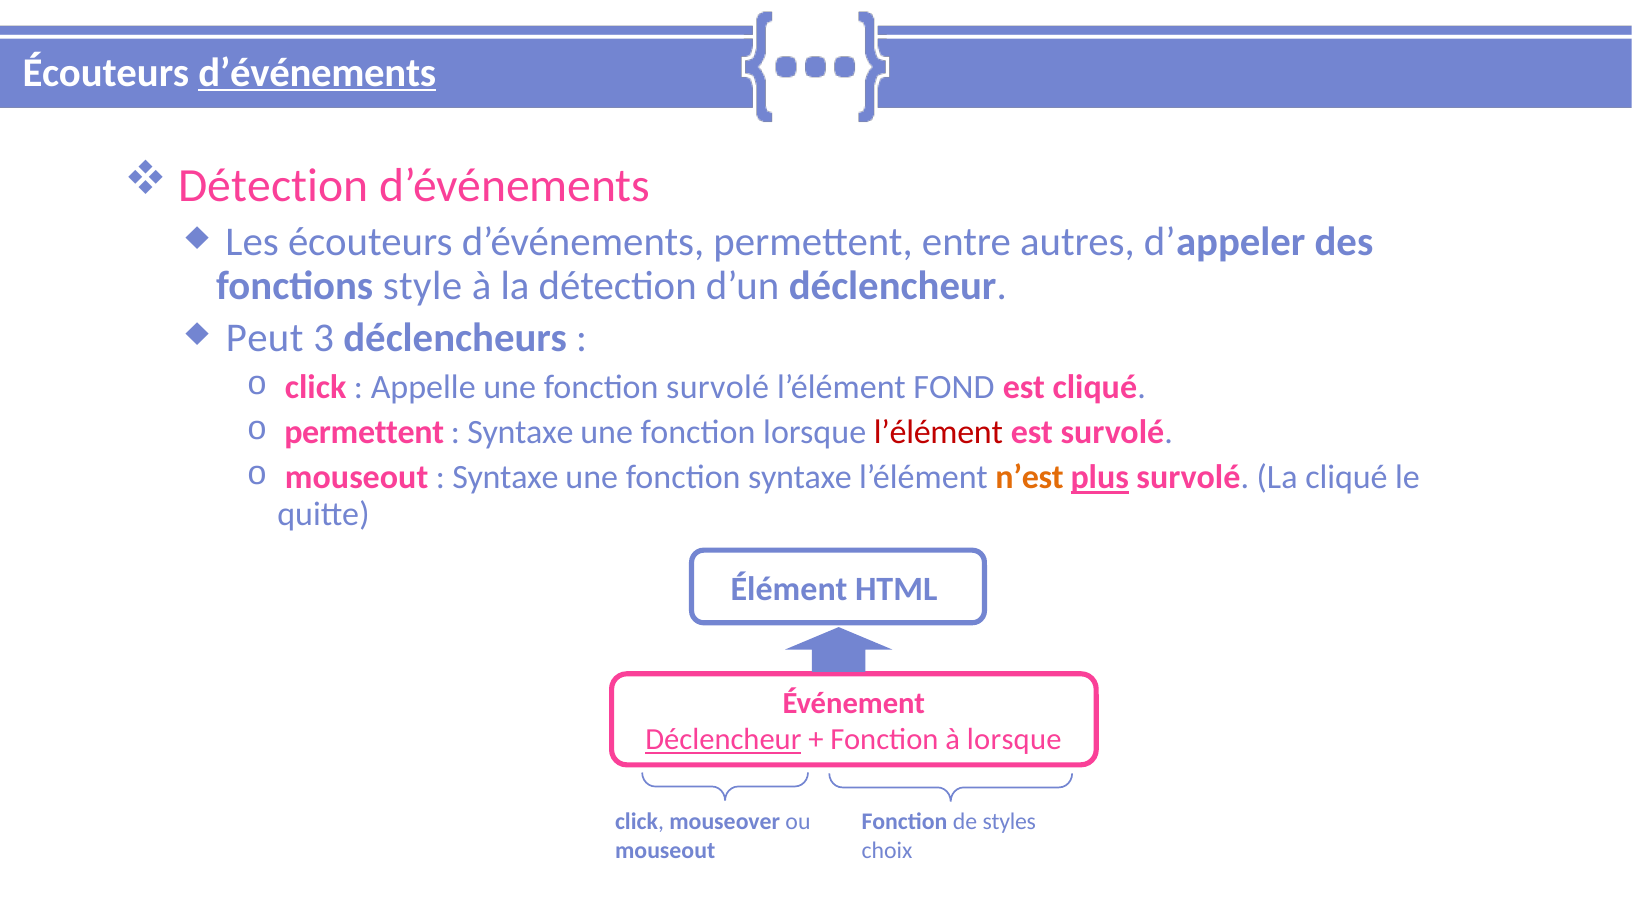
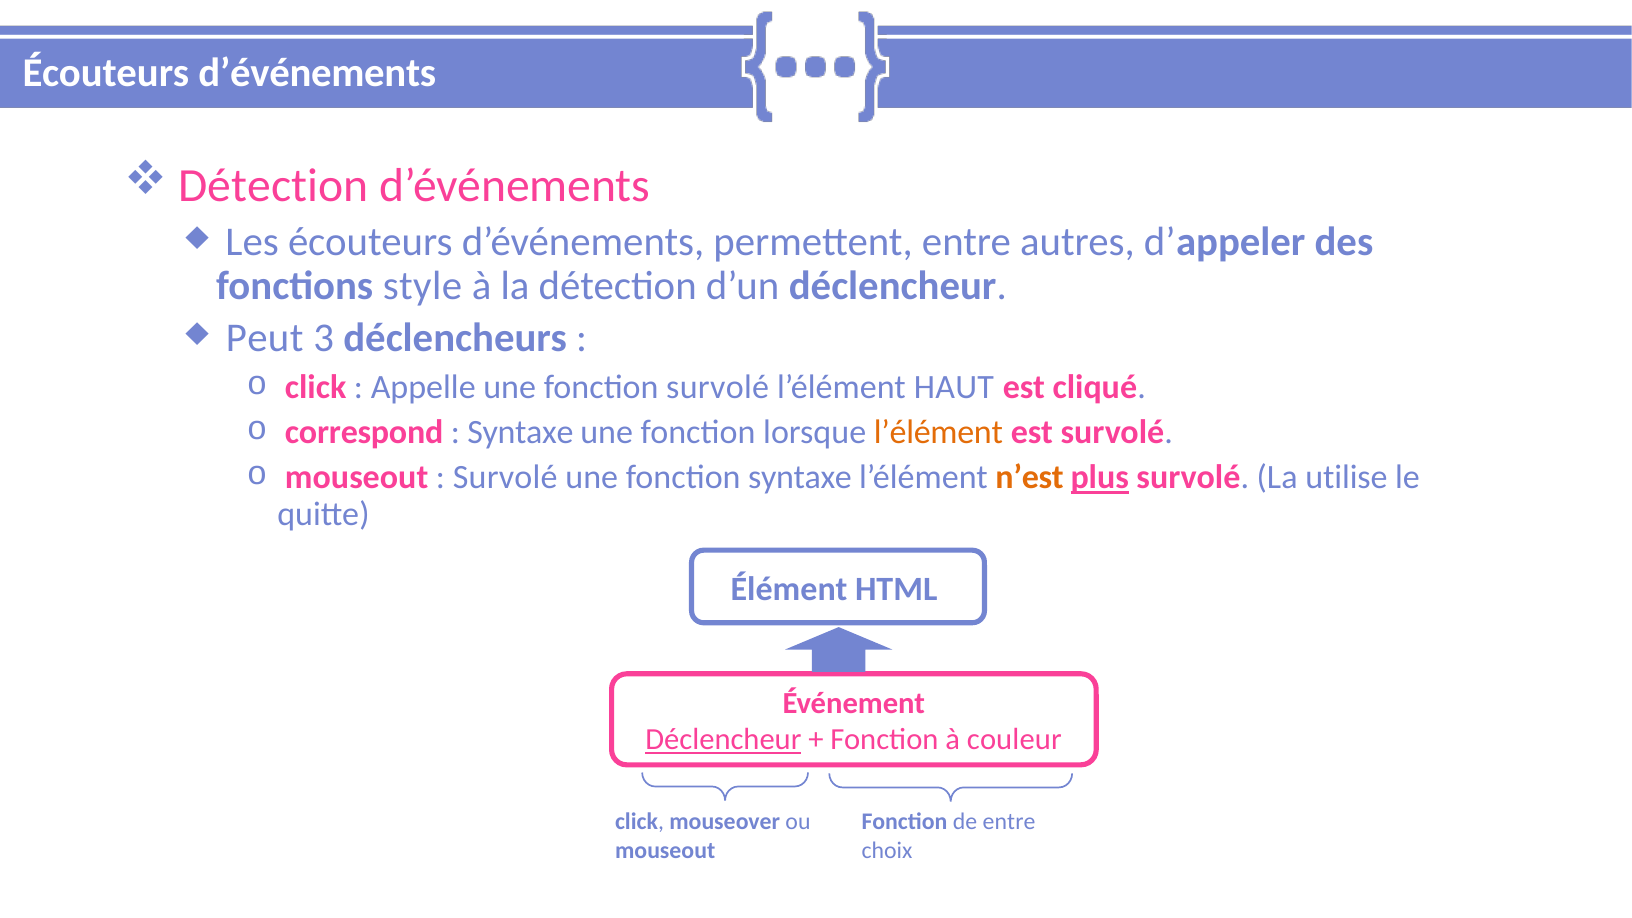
d’événements underline: present -> none (317, 73)
FOND: FOND -> HAUT (954, 387)
permettent: permettent -> correspond (364, 432)
l’élément colour: red -> orange (938, 432)
Syntaxe: Syntaxe -> Survolé (505, 478)
La cliqué: cliqué -> utilise (1346, 478)
à lorsque: lorsque -> couleur (1014, 740)
de styles: styles -> entre (1009, 822)
